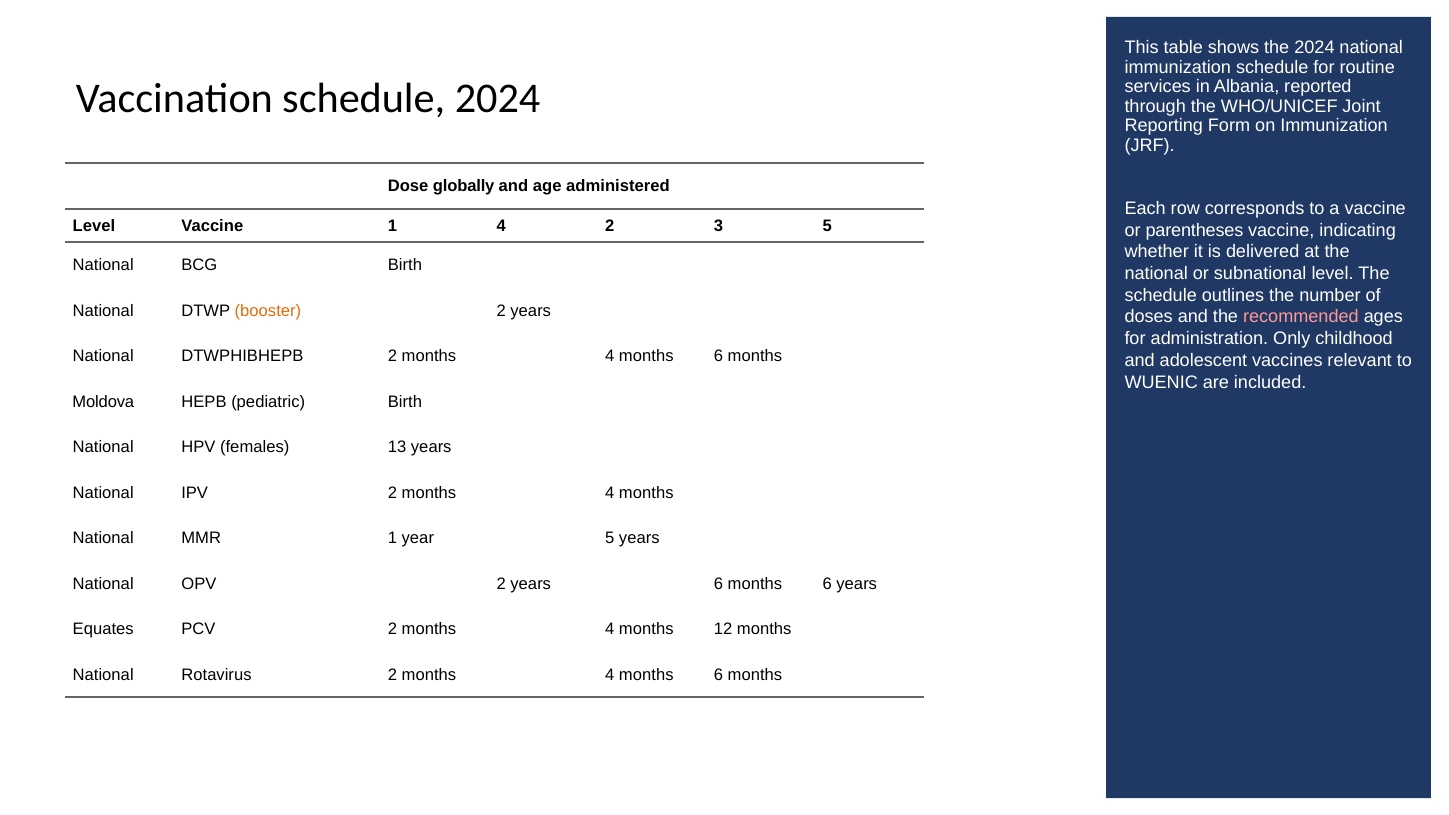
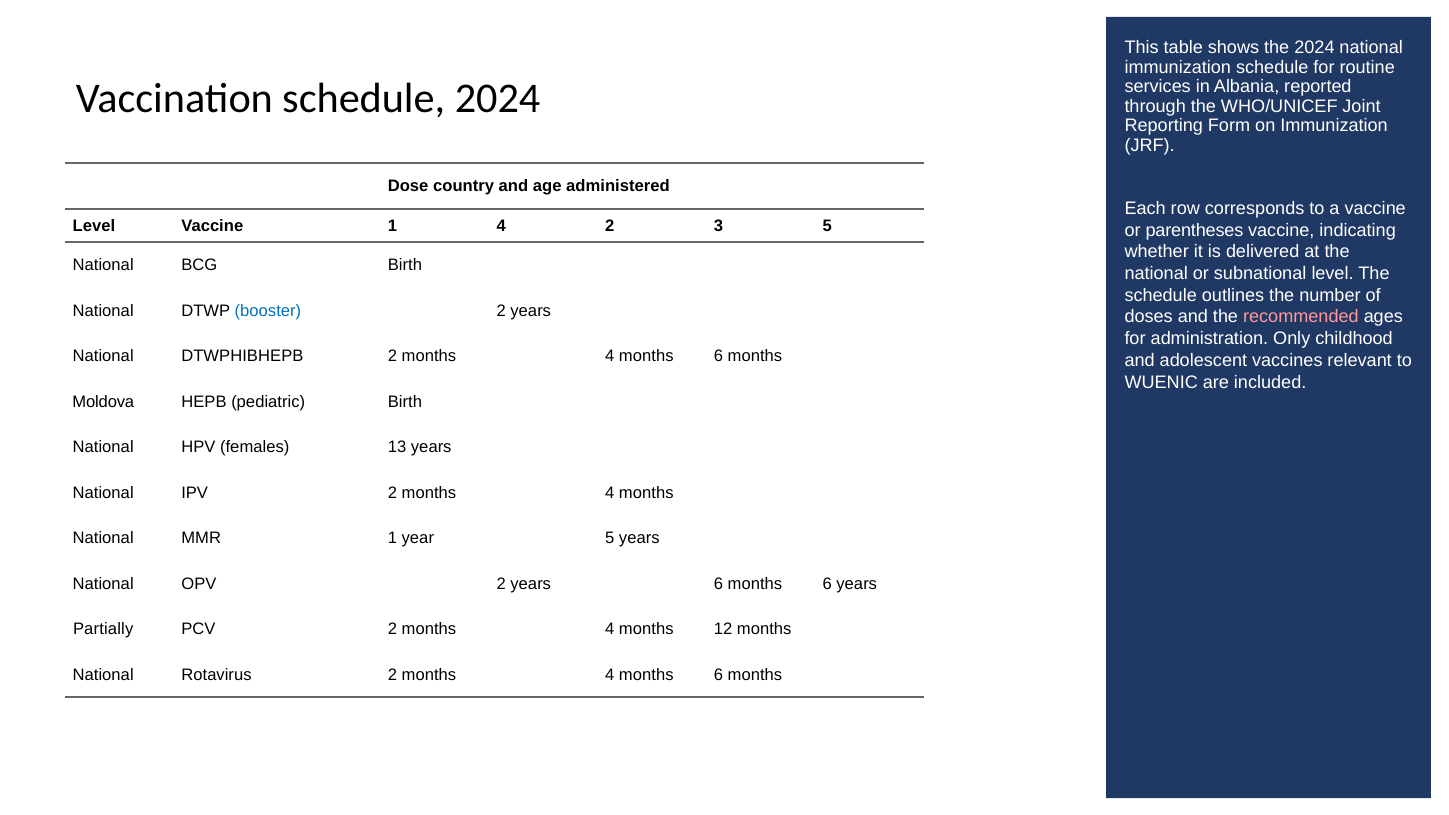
globally: globally -> country (464, 186)
booster colour: orange -> blue (268, 311)
Equates: Equates -> Partially (103, 629)
